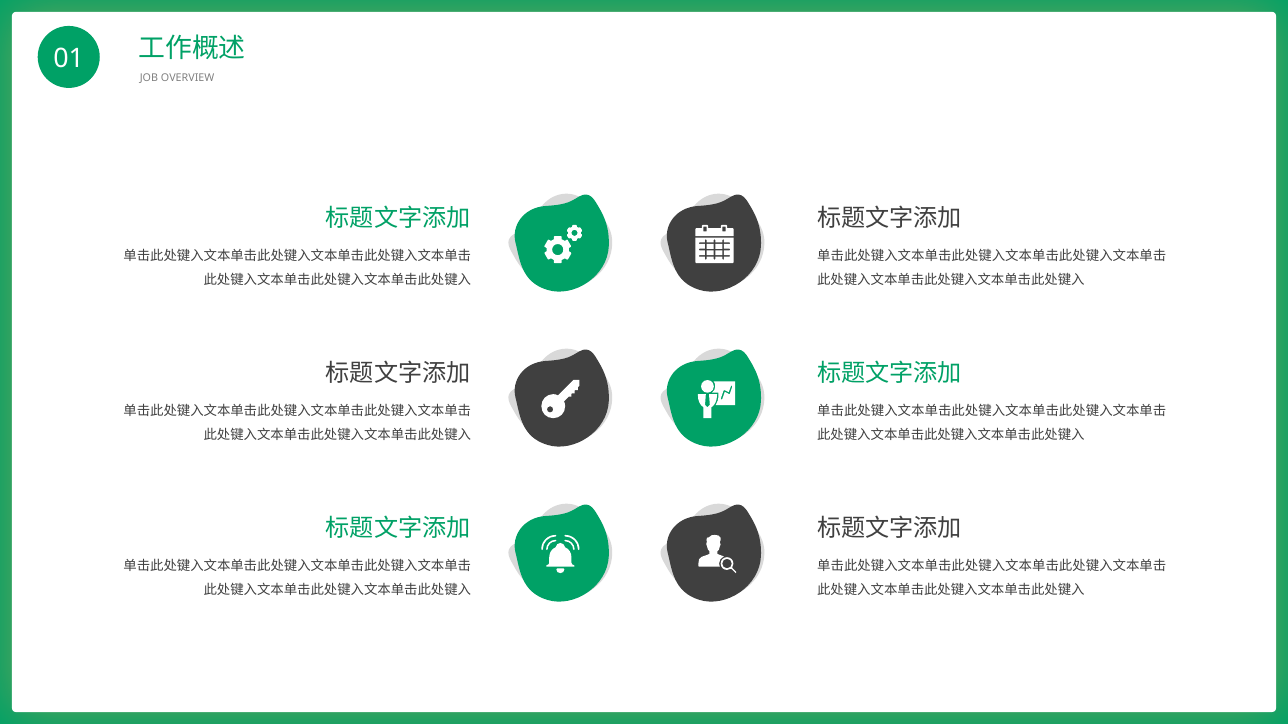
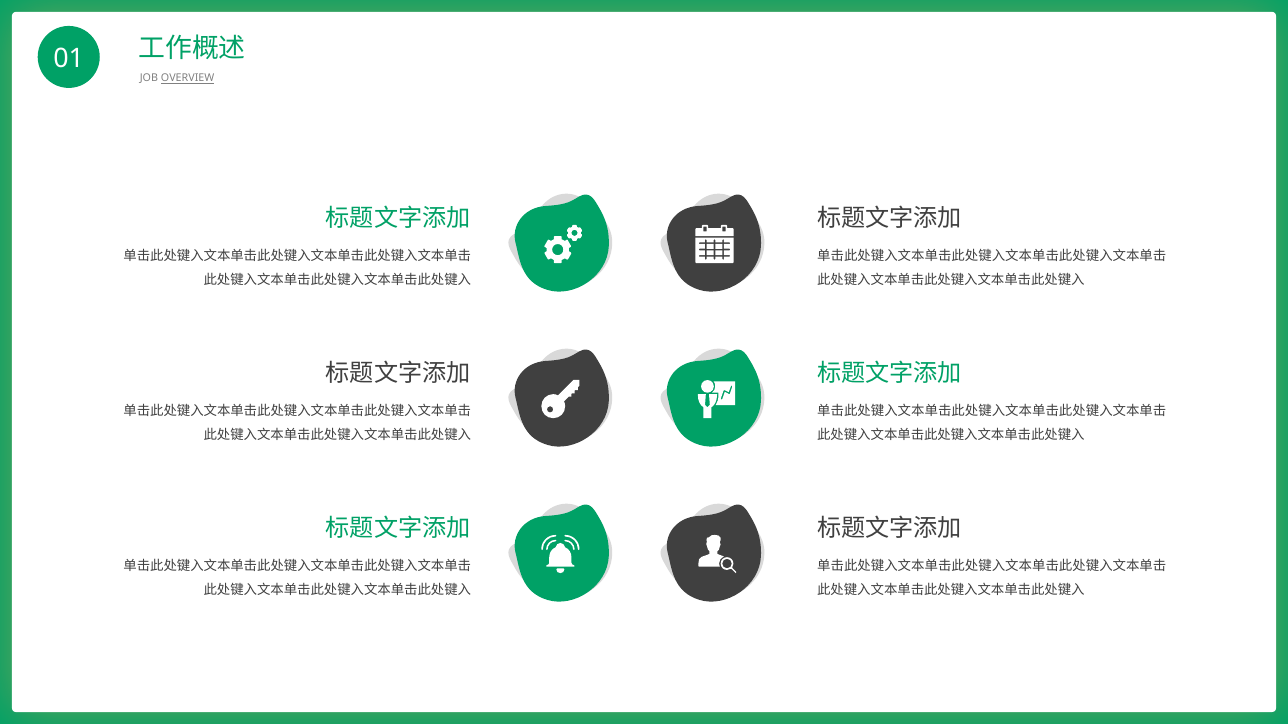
OVERVIEW underline: none -> present (188, 78)
